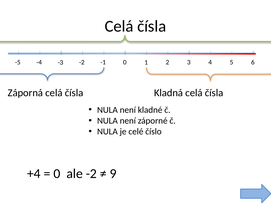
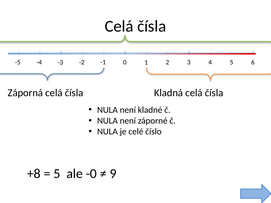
+4: +4 -> +8 (34, 174)
0: 0 -> 5 (57, 174)
ale -2: -2 -> -0 (91, 174)
